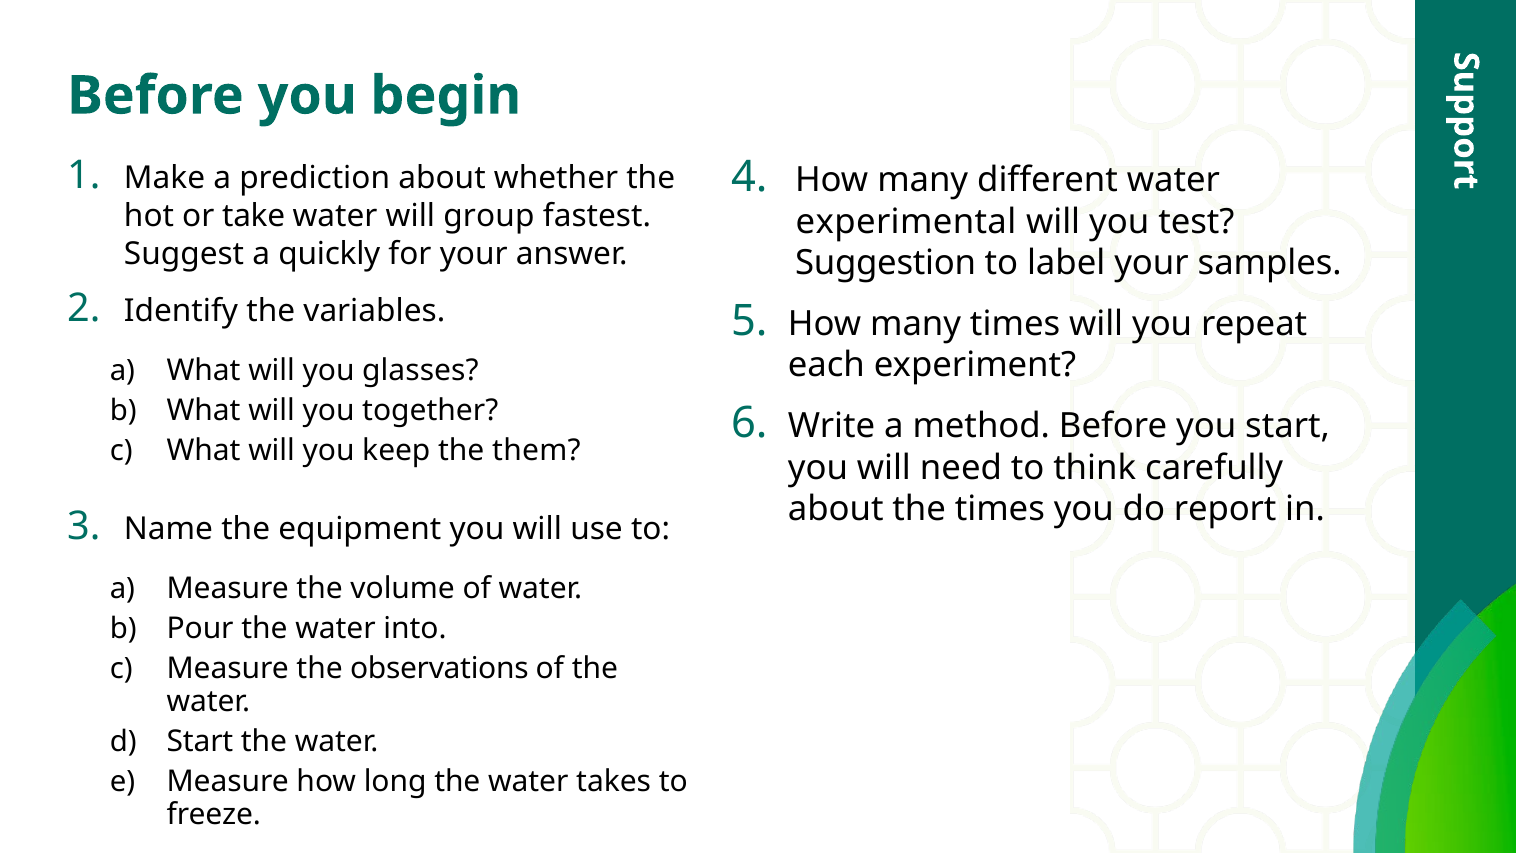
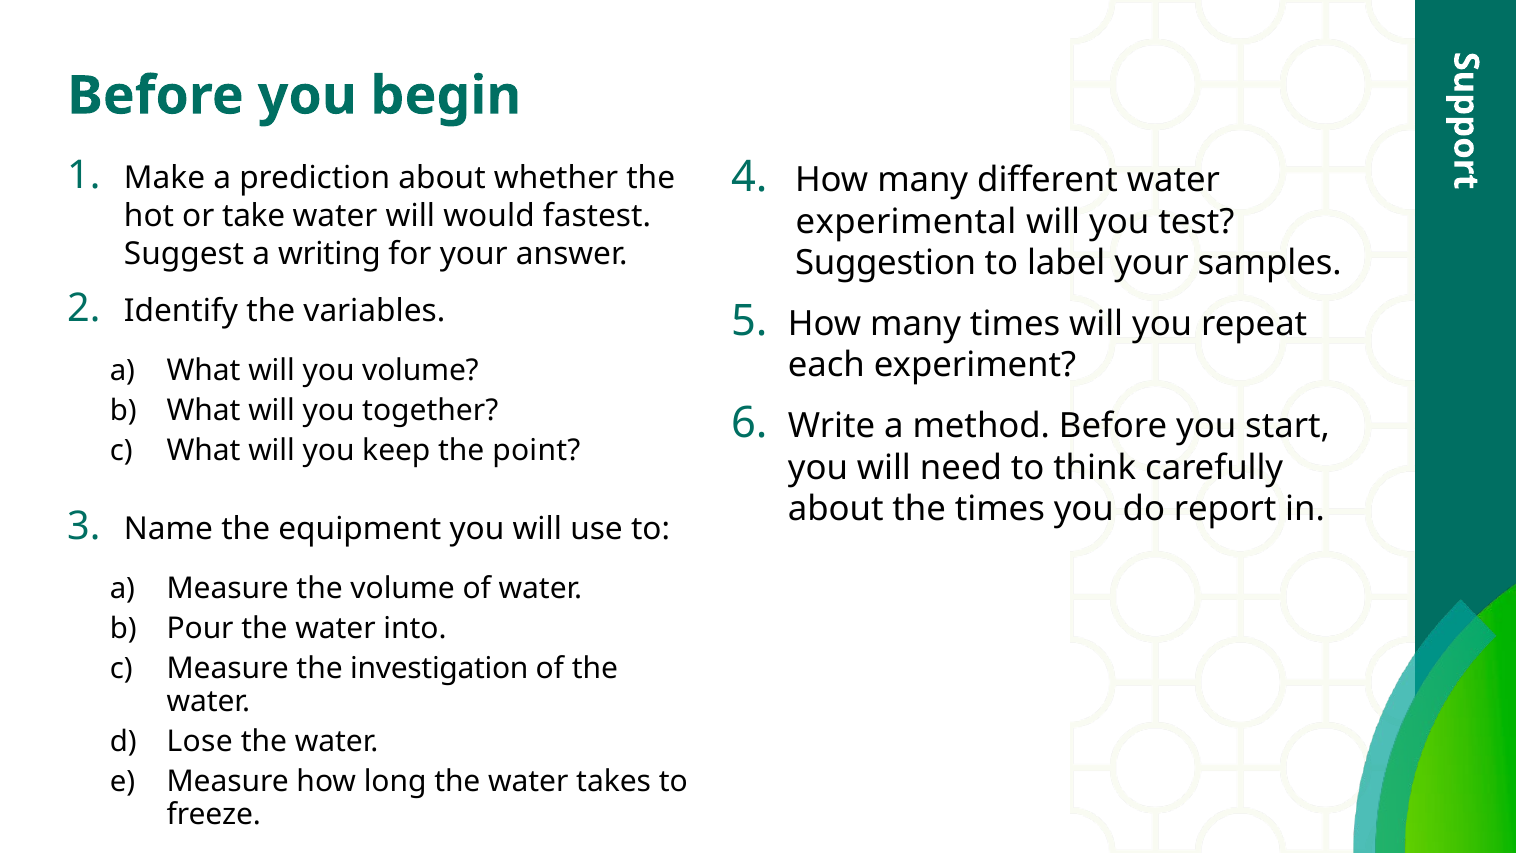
group: group -> would (489, 216)
quickly: quickly -> writing (329, 254)
you glasses: glasses -> volume (420, 370)
them: them -> point (536, 451)
observations: observations -> investigation (439, 669)
Start: Start -> Lose (200, 741)
